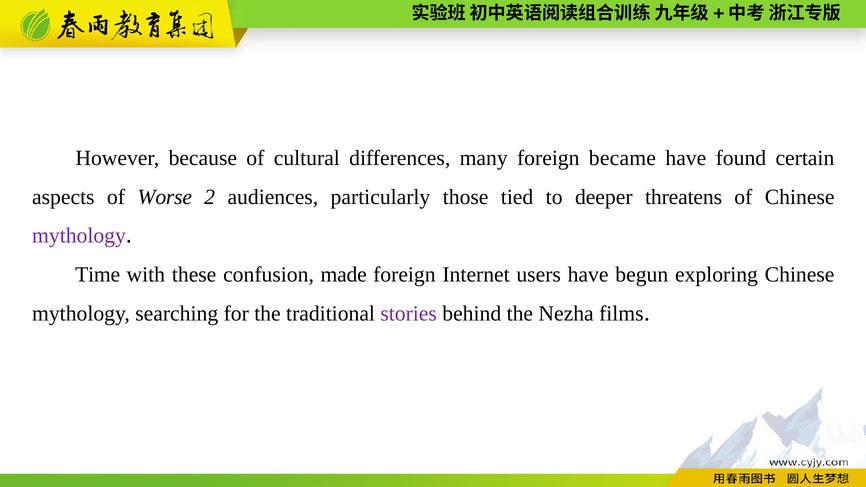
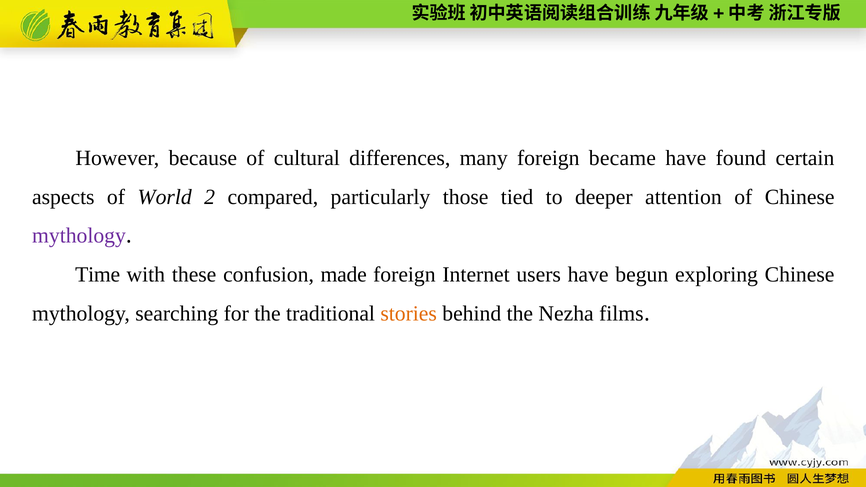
Worse: Worse -> World (165, 197)
audiences: audiences -> compared (273, 197)
threatens: threatens -> attention (683, 197)
stories colour: purple -> orange (409, 314)
